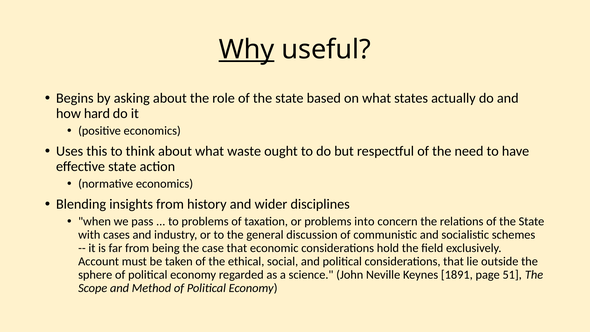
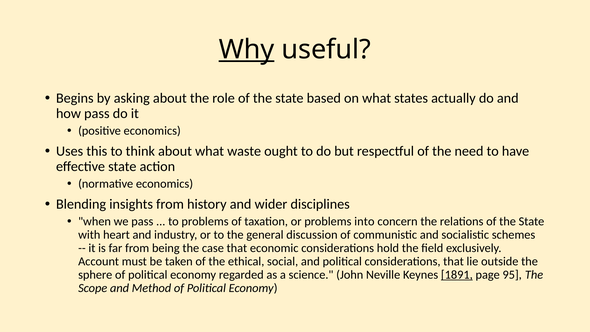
how hard: hard -> pass (97, 113)
cases: cases -> heart (116, 235)
1891 underline: none -> present (457, 275)
51: 51 -> 95 (512, 275)
